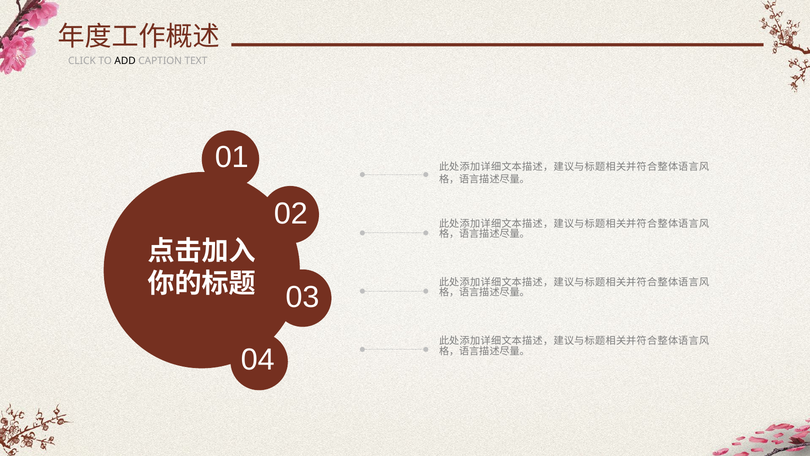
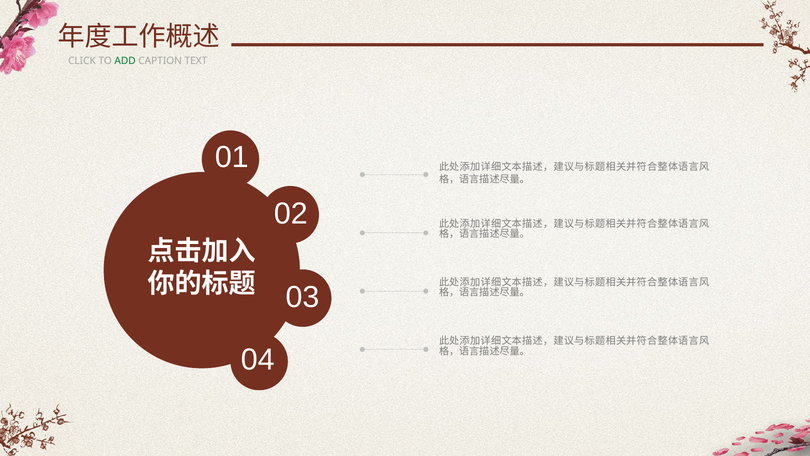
ADD colour: black -> green (125, 61)
